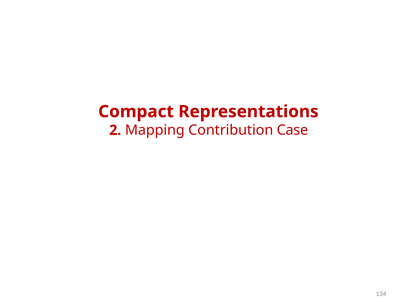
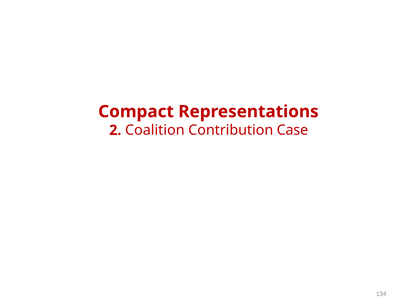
Mapping: Mapping -> Coalition (155, 130)
